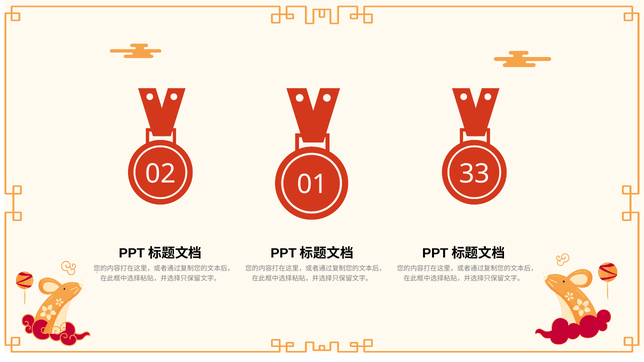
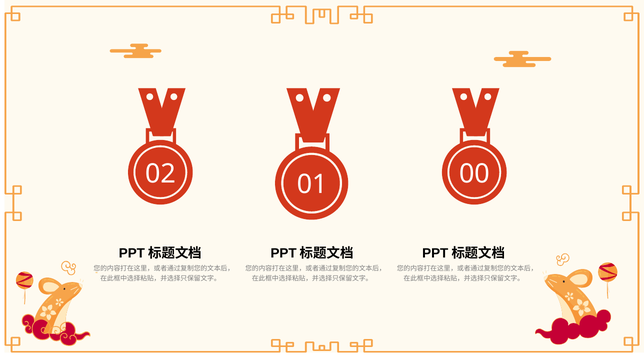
33: 33 -> 00 (474, 174)
